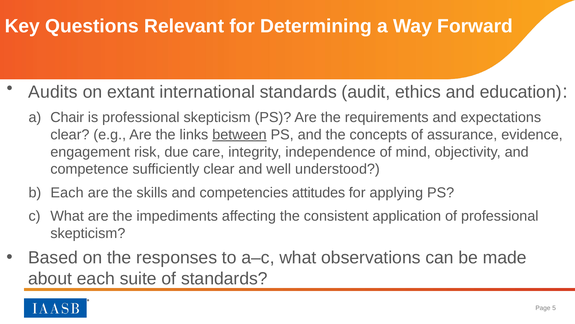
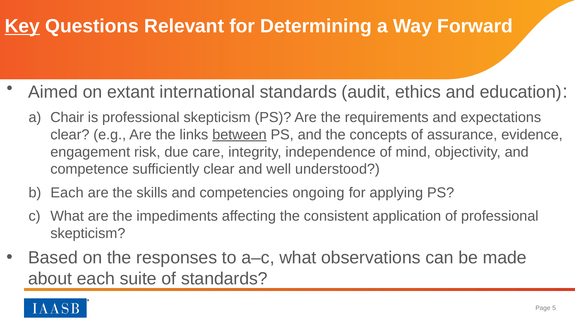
Key underline: none -> present (22, 26)
Audits: Audits -> Aimed (53, 92)
attitudes: attitudes -> ongoing (318, 192)
